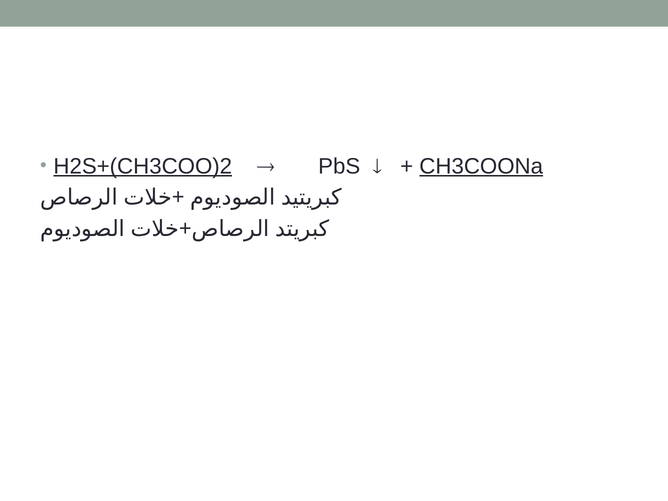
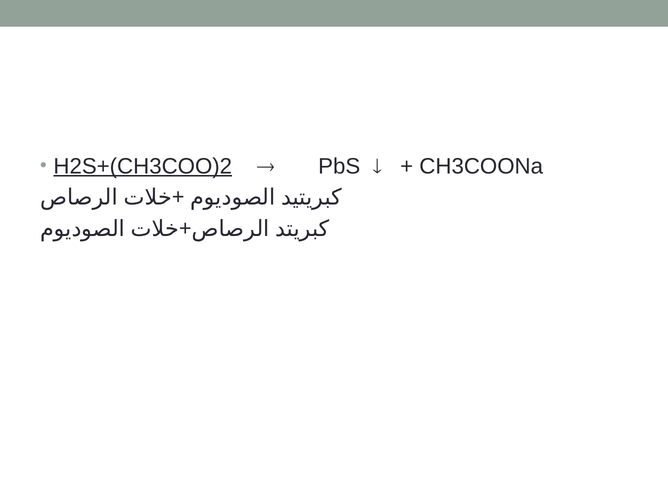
CH3COONa underline: present -> none (481, 166)
